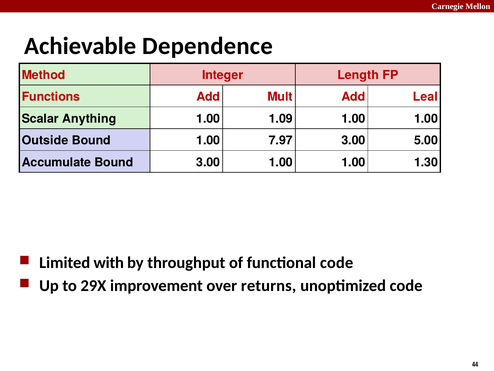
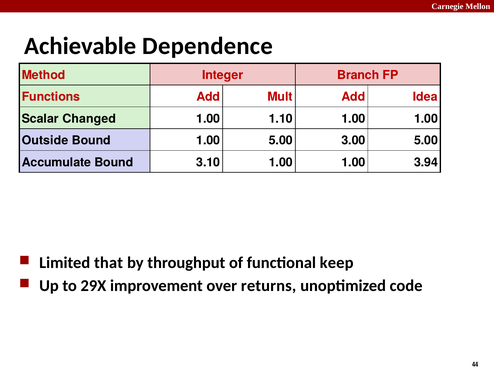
Length: Length -> Branch (358, 75)
Leal: Leal -> Idea (425, 97)
Anything: Anything -> Changed (89, 119)
1.09: 1.09 -> 1.10 (281, 119)
1.00 7.97: 7.97 -> 5.00 (281, 140)
Bound 3.00: 3.00 -> 3.10 (208, 162)
1.30: 1.30 -> 3.94 (426, 162)
with: with -> that (109, 262)
functional code: code -> keep (337, 262)
